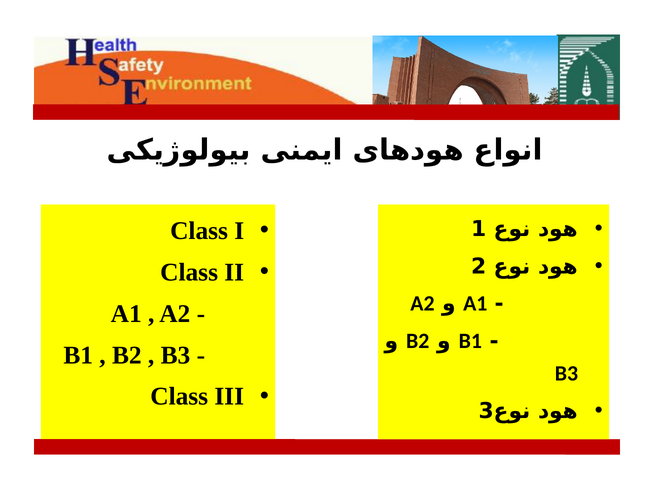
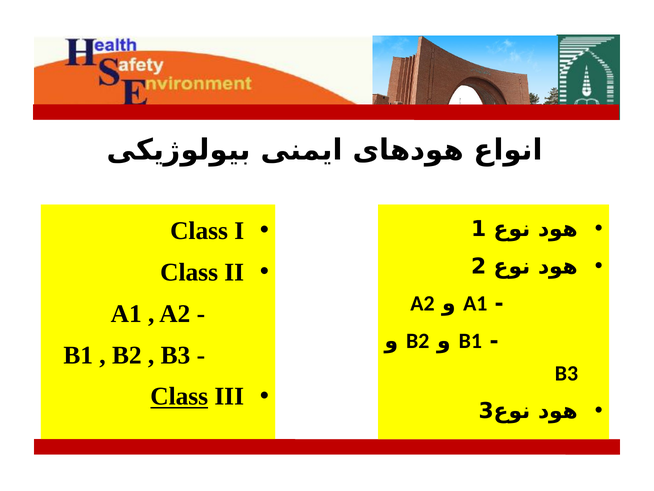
Class underline: none -> present (179, 396)
